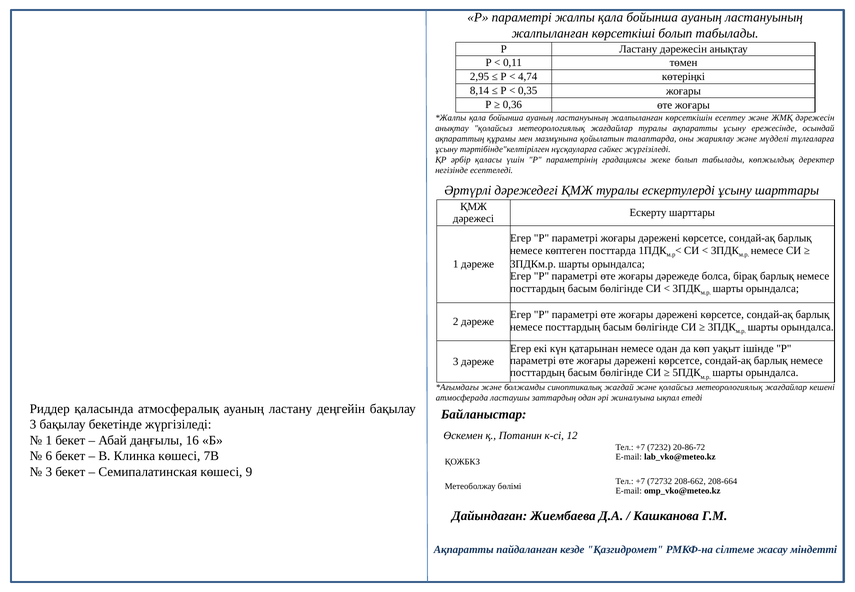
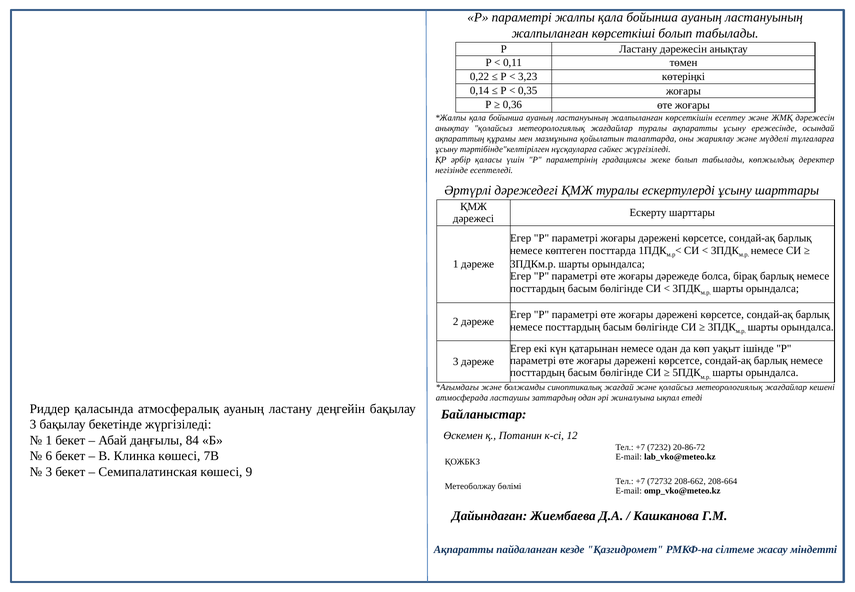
2,95: 2,95 -> 0,22 (480, 77)
4,74: 4,74 -> 3,23 (528, 77)
8,14: 8,14 -> 0,14 (480, 91)
16: 16 -> 84 (192, 440)
